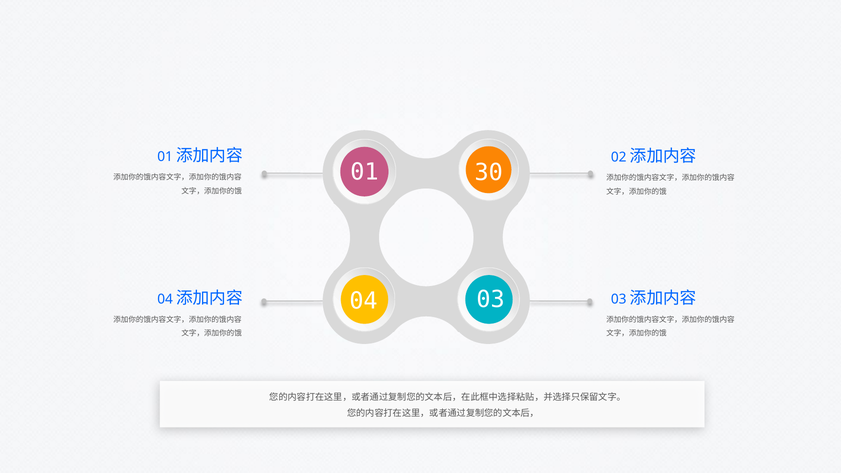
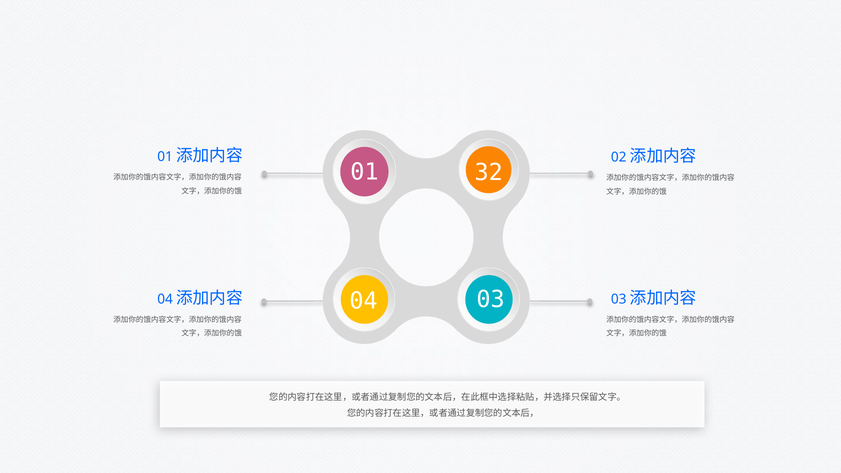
30: 30 -> 32 (489, 172)
